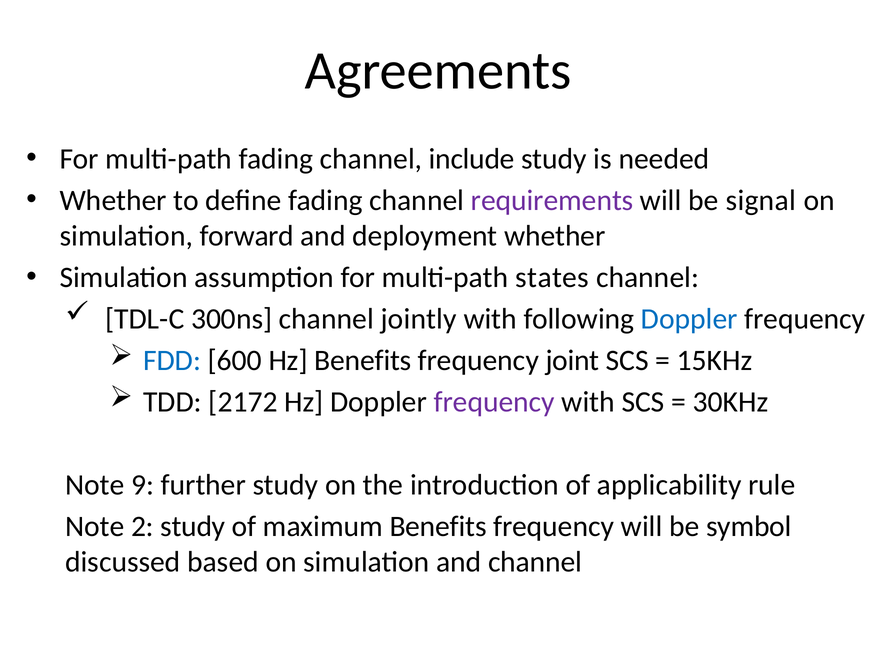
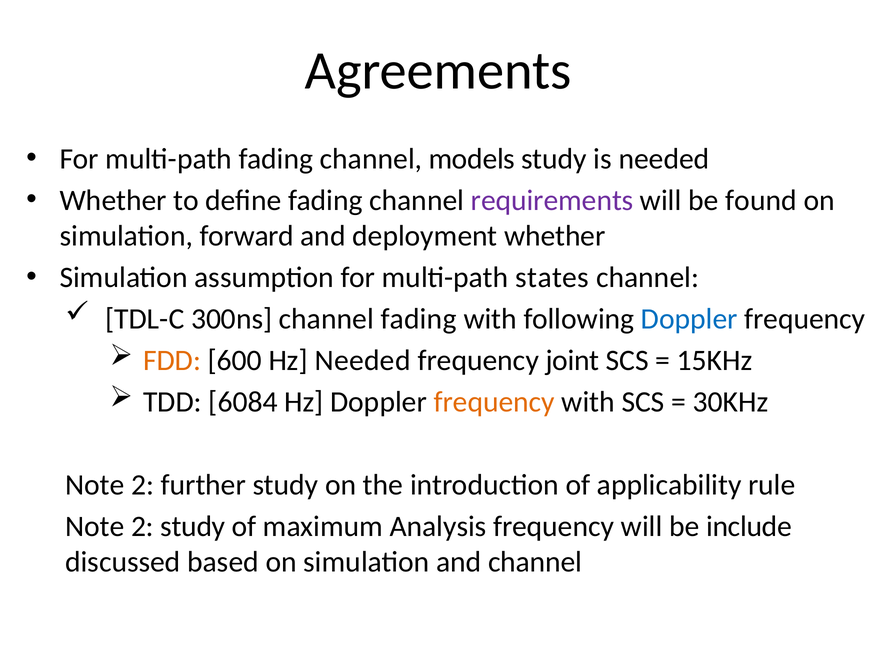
include: include -> models (472, 159)
signal: signal -> found (761, 200)
channel jointly: jointly -> fading (419, 319)
FDD colour: blue -> orange (172, 360)
Hz Benefits: Benefits -> Needed (363, 360)
2172: 2172 -> 6084 (243, 402)
frequency colour: purple -> orange (494, 402)
9: 9 -> 2 (142, 485)
maximum Benefits: Benefits -> Analysis (438, 526)
symbol: symbol -> include (749, 526)
